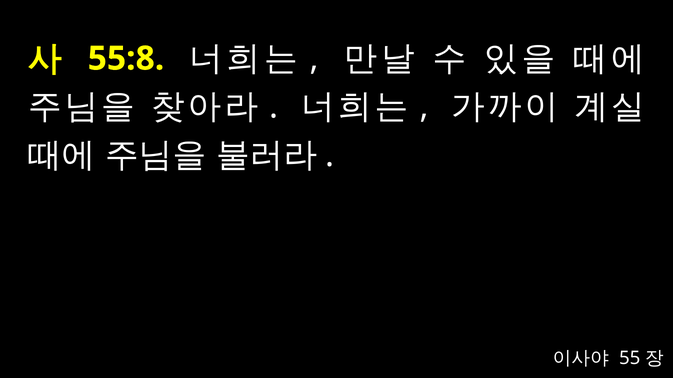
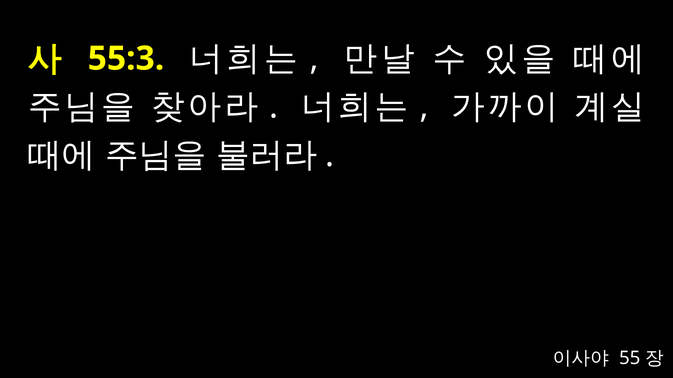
55:8: 55:8 -> 55:3 (126, 59)
